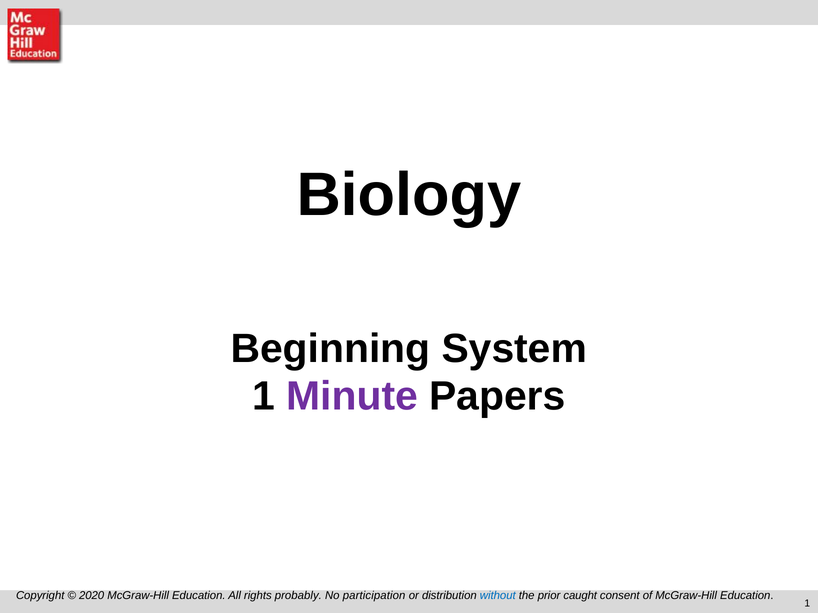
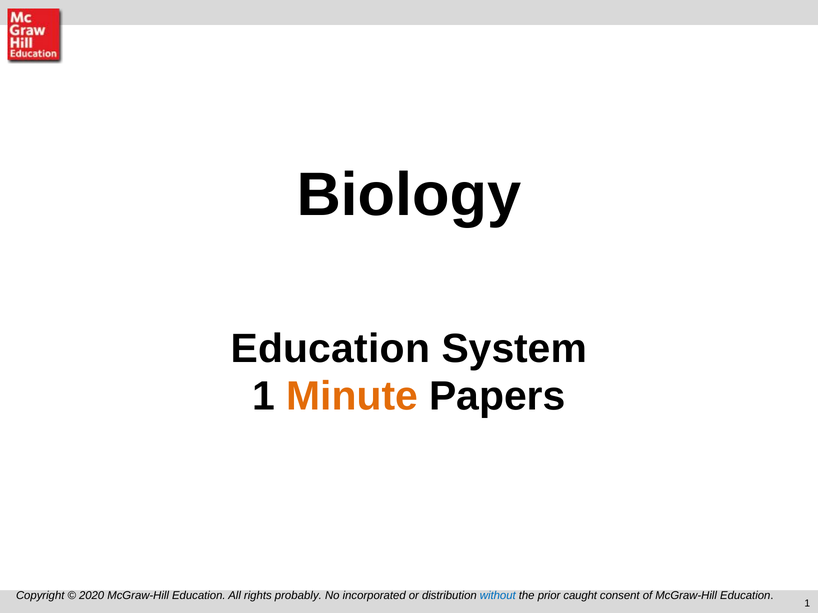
Beginning: Beginning -> Education (330, 349)
Minute colour: purple -> orange (352, 397)
participation: participation -> incorporated (374, 596)
